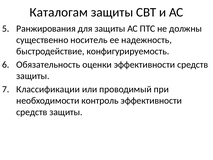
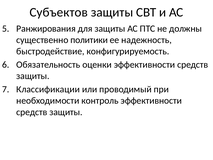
Каталогам: Каталогам -> Субъектов (59, 12)
носитель: носитель -> политики (89, 40)
